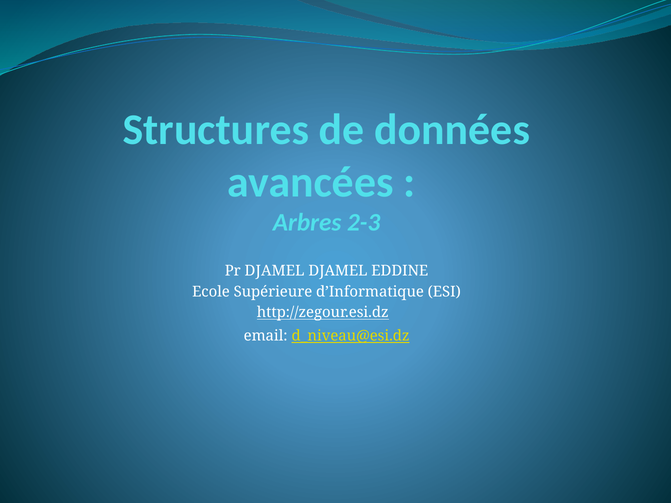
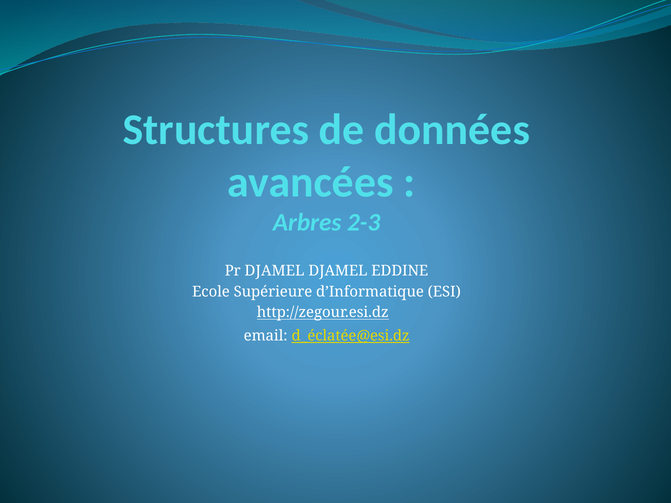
d_niveau@esi.dz: d_niveau@esi.dz -> d_éclatée@esi.dz (351, 336)
